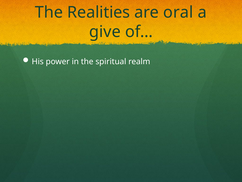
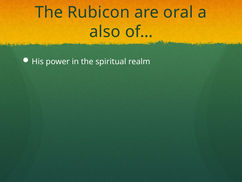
Realities: Realities -> Rubicon (99, 12)
give: give -> also (105, 32)
